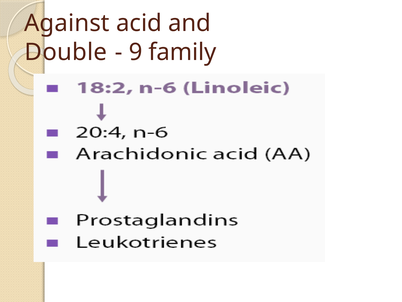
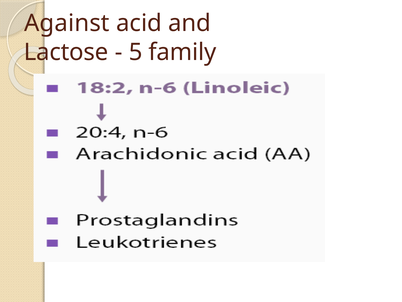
Double: Double -> Lactose (66, 52)
9: 9 -> 5 (136, 52)
